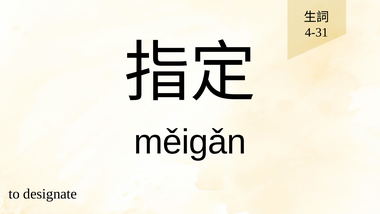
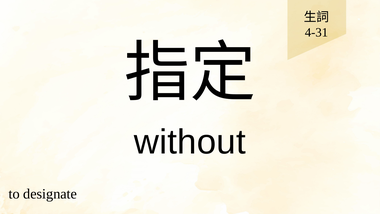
měigǎn: měigǎn -> without (190, 142)
